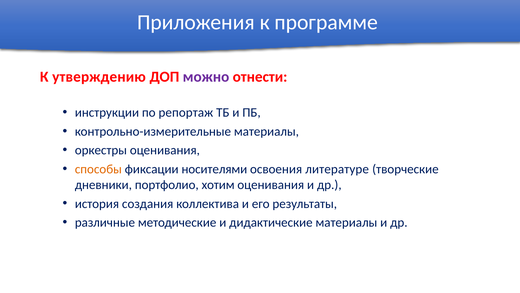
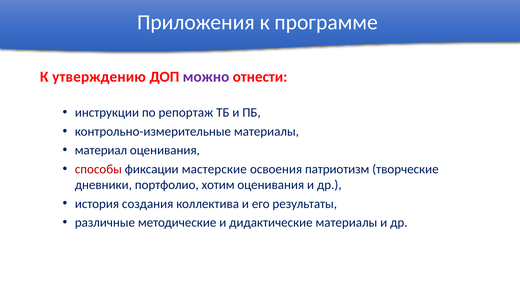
оркестры: оркестры -> материал (101, 150)
способы colour: orange -> red (98, 169)
носителями: носителями -> мастерские (214, 169)
литературе: литературе -> патриотизм (337, 169)
